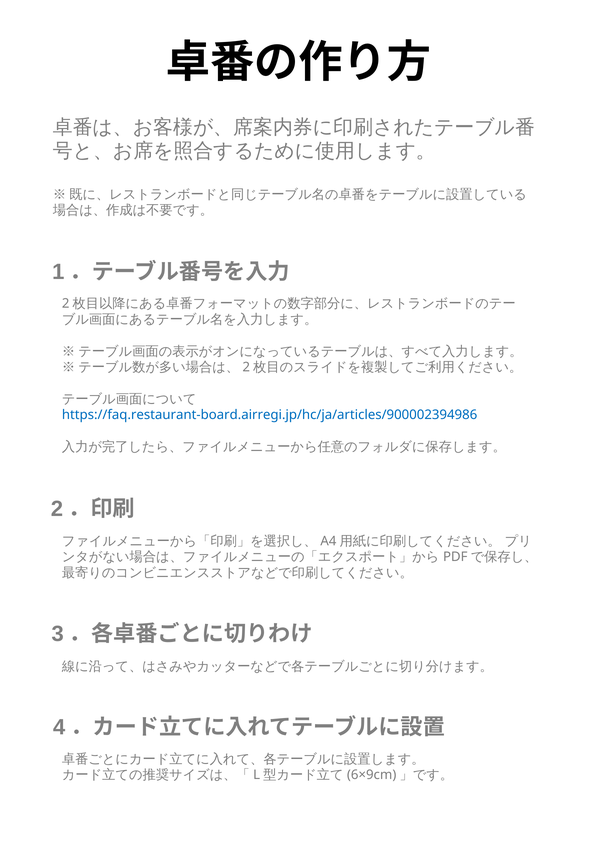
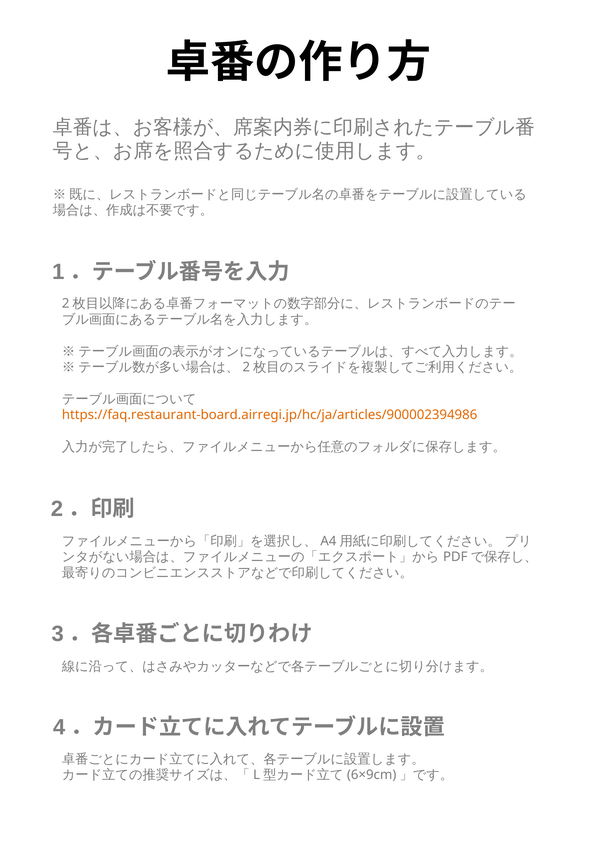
https://faq.restaurant-board.airregi.jp/hc/ja/articles/900002394986 colour: blue -> orange (270, 415)
